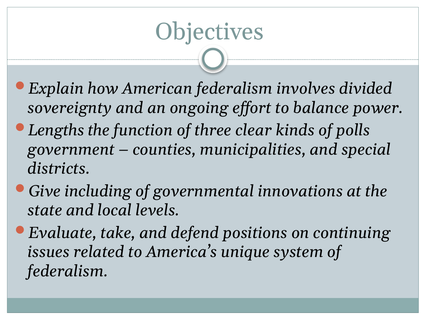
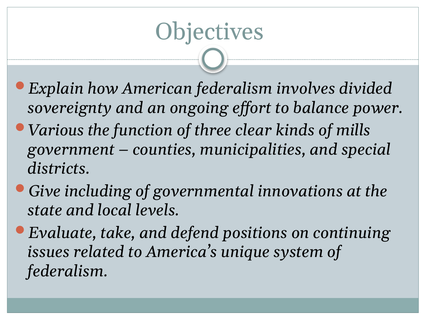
Lengths: Lengths -> Various (56, 130)
polls: polls -> mills (353, 130)
